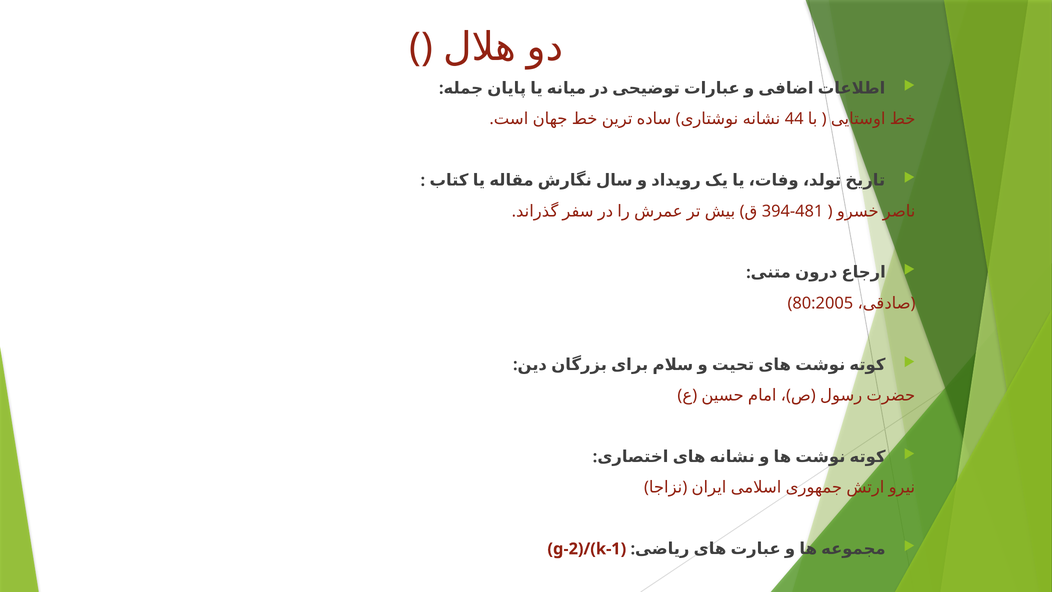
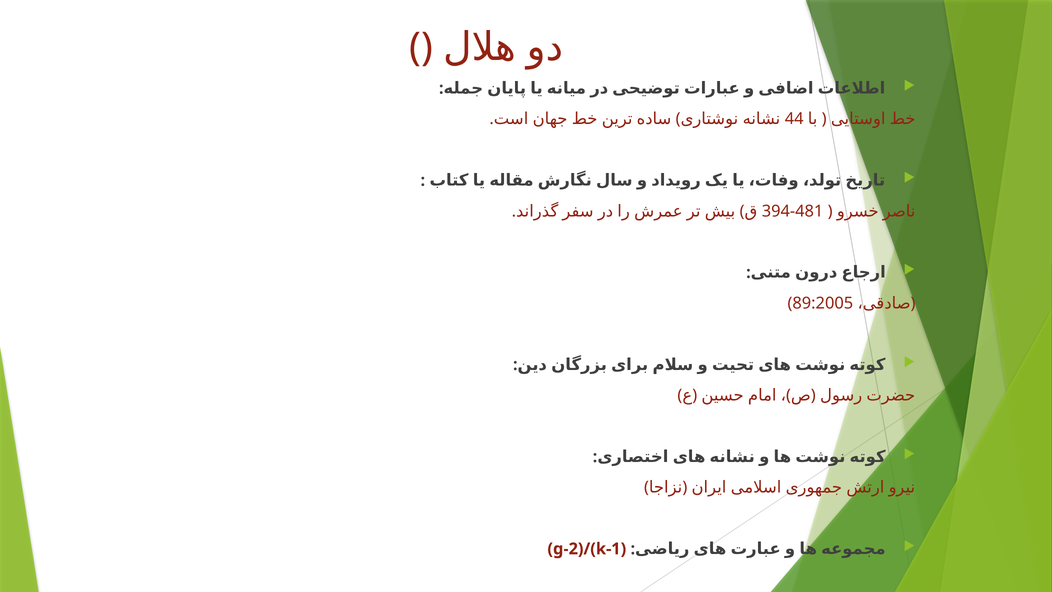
80:2005: 80:2005 -> 89:2005 (823, 303)
